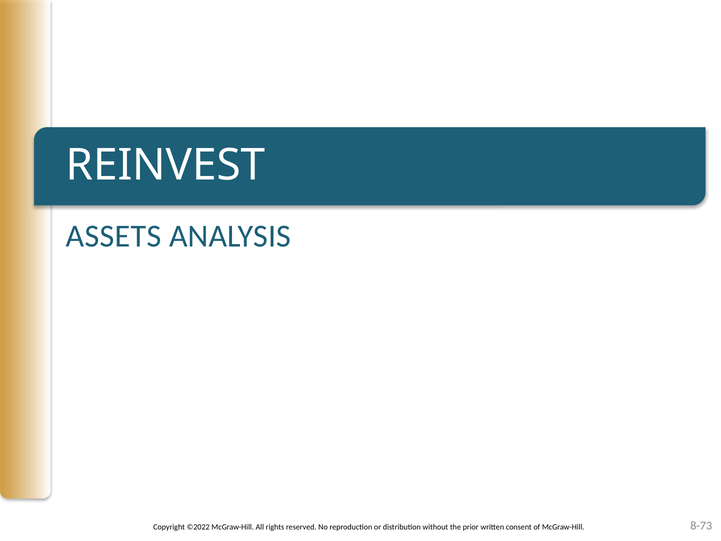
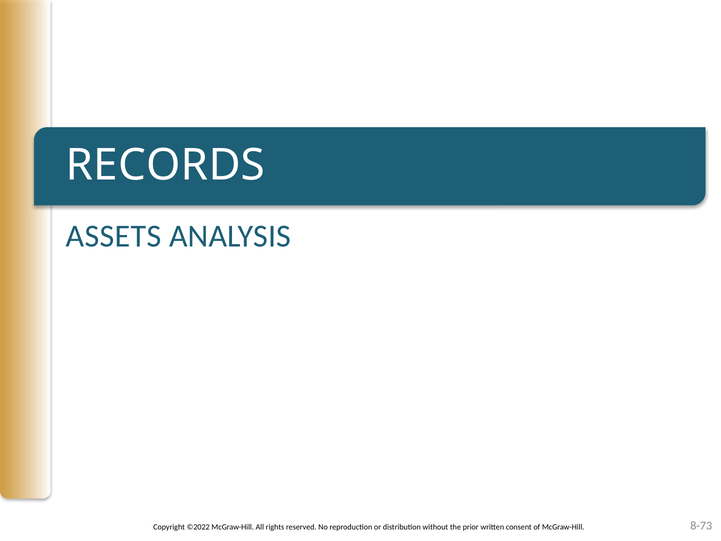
REINVEST: REINVEST -> RECORDS (165, 165)
